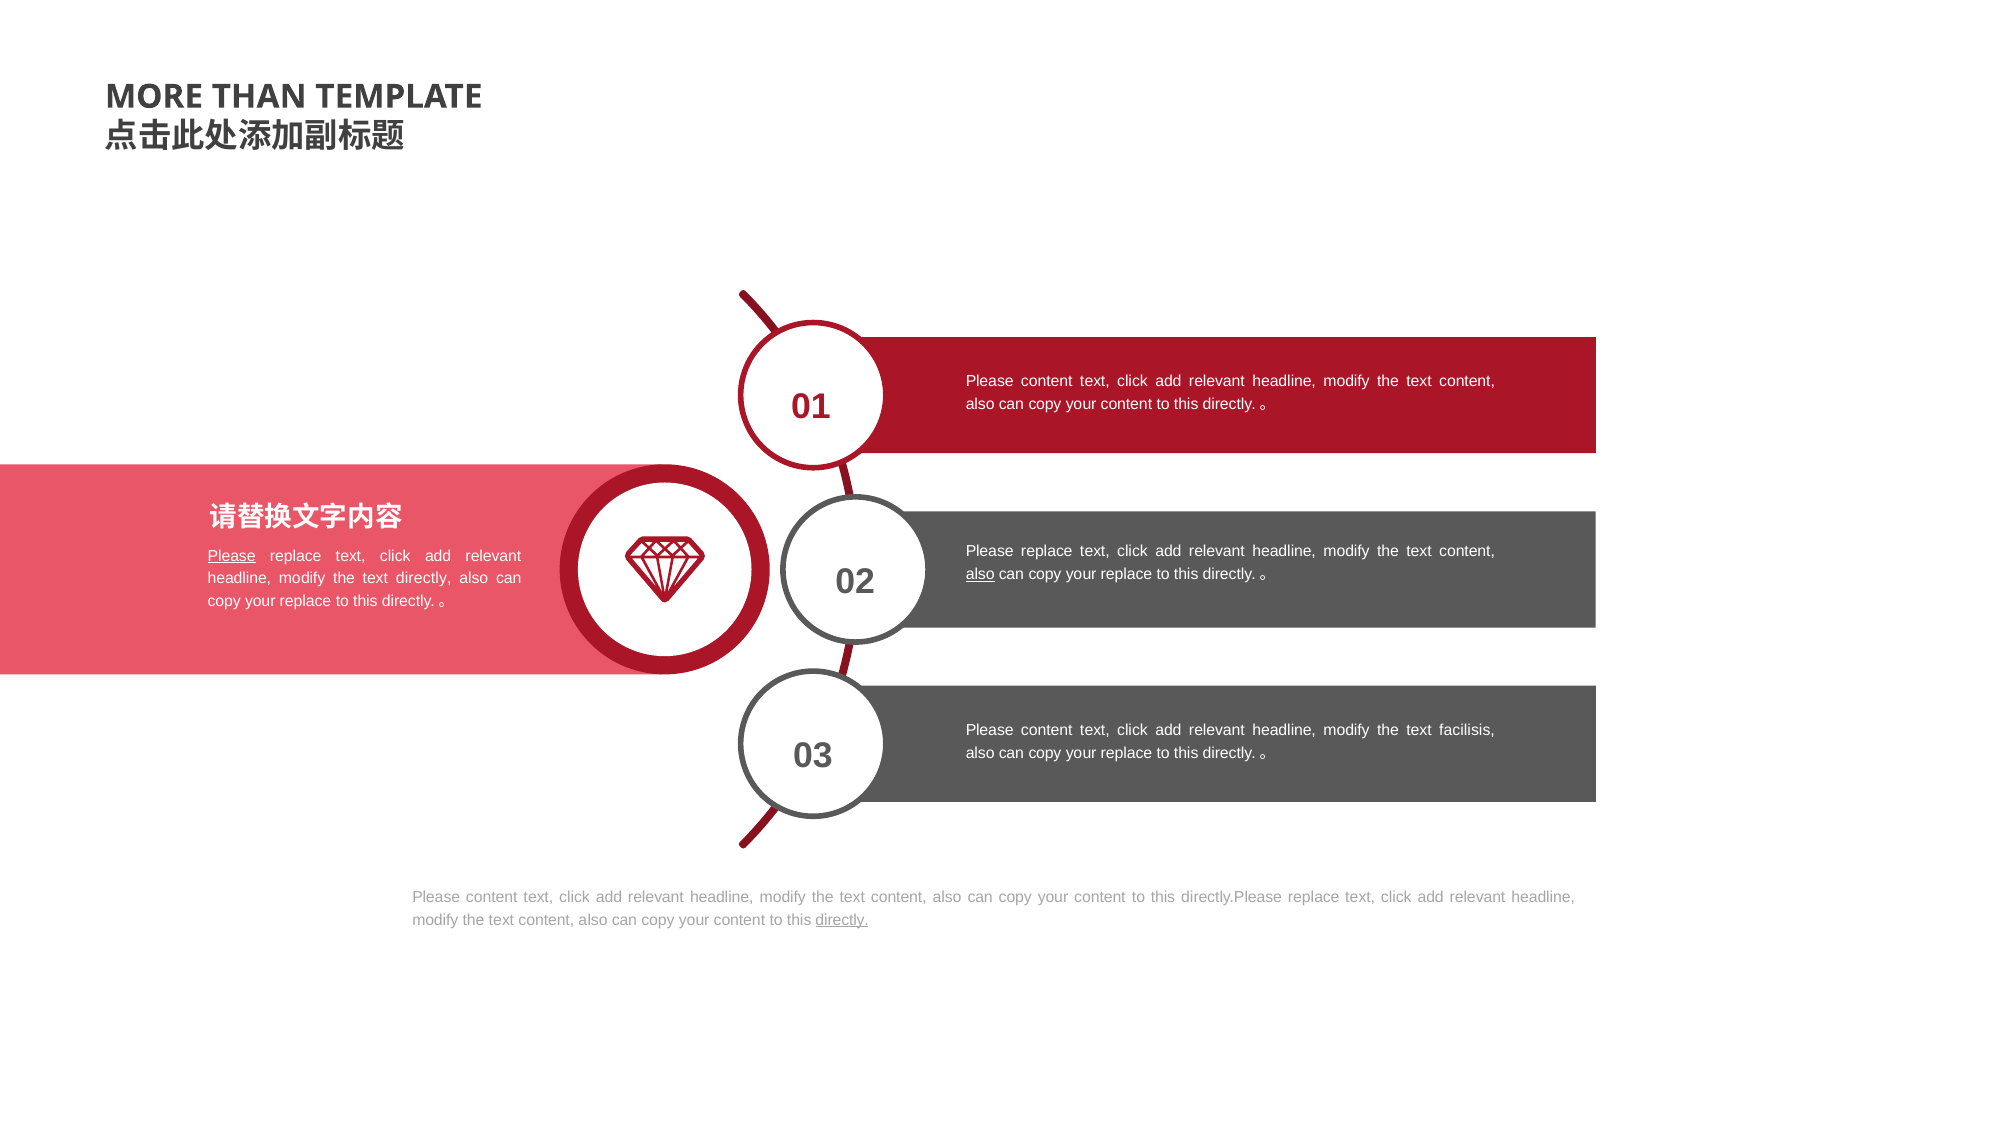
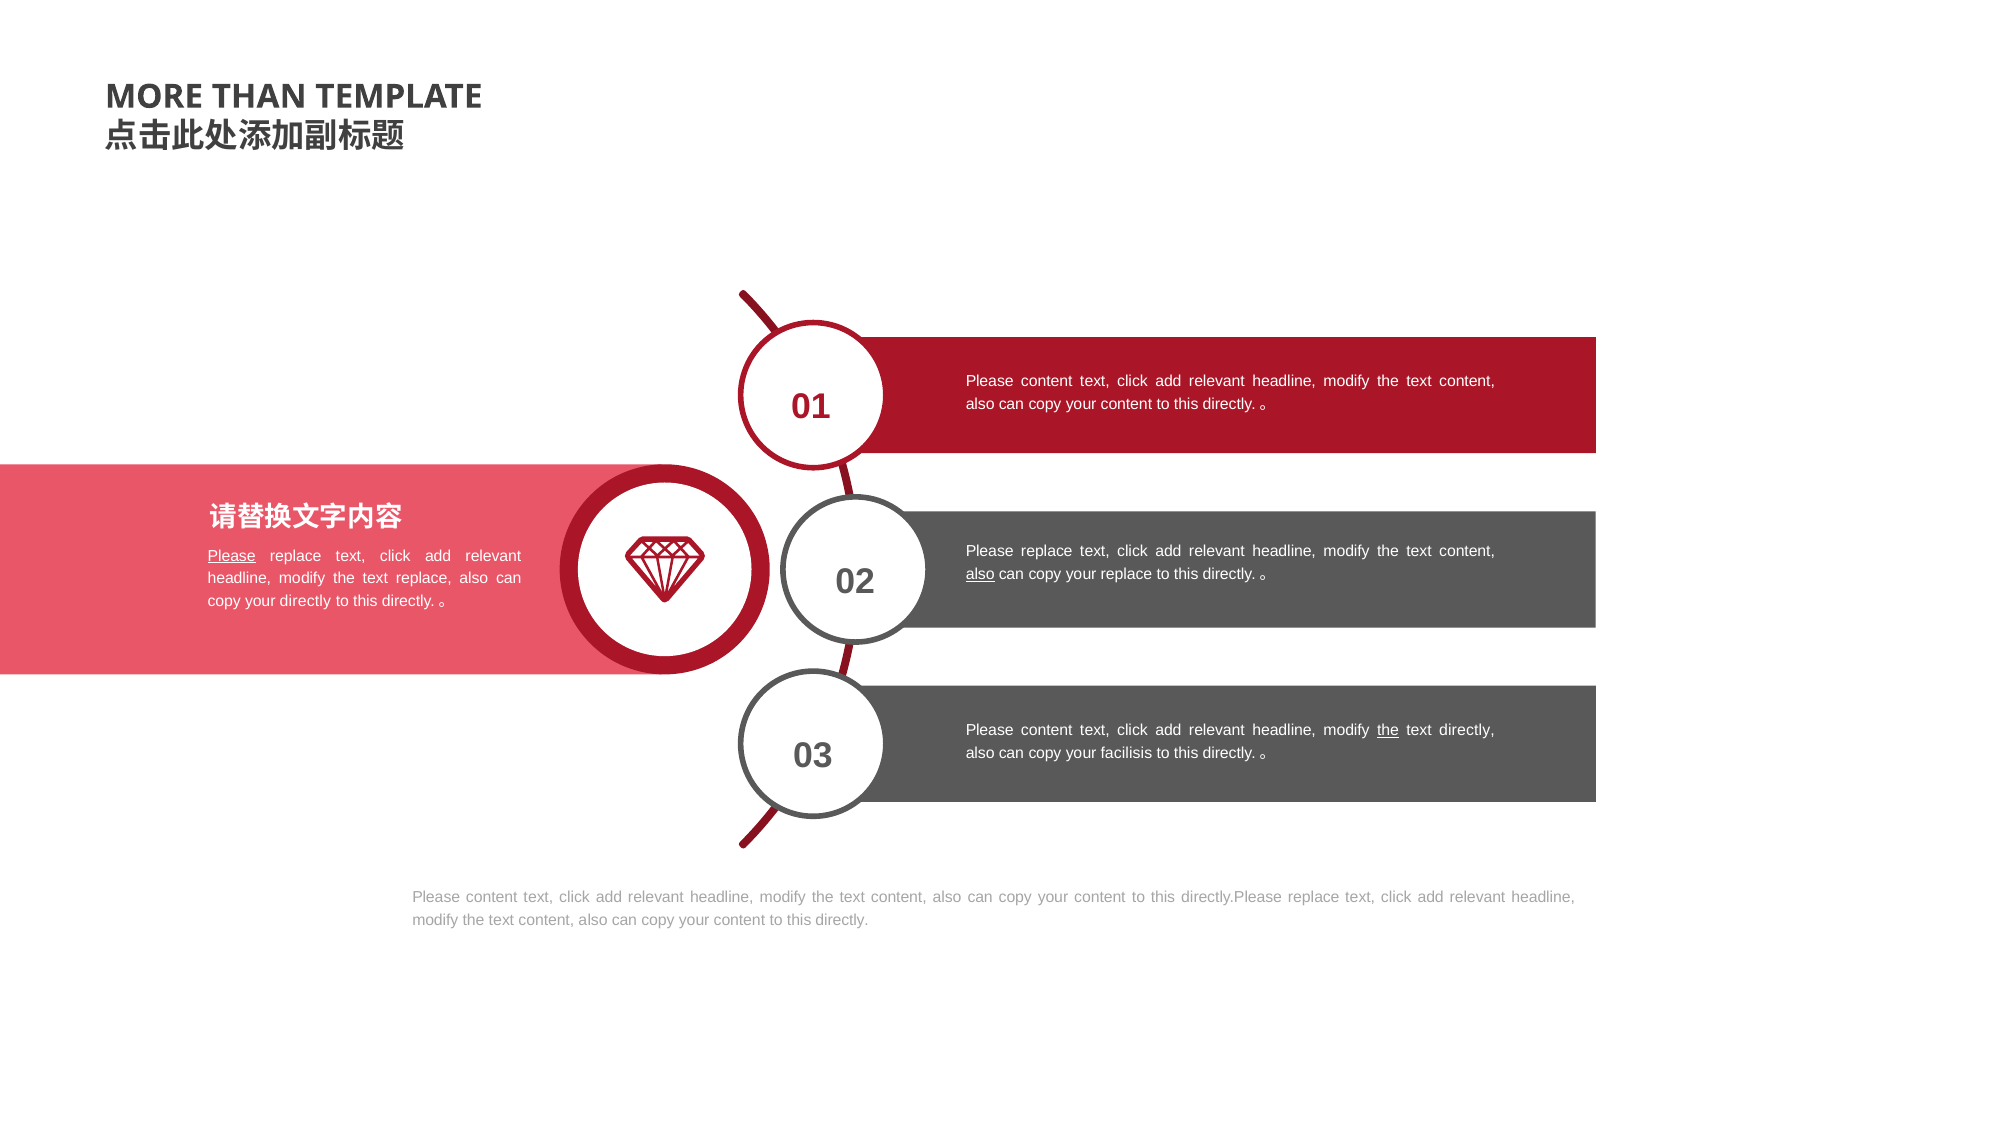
text directly: directly -> replace (424, 578)
replace: replace -> directly (305, 601)
the underline: none -> present (1388, 730)
text facilisis: facilisis -> directly (1467, 730)
replace: replace -> facilisis (1126, 753)
directly underline: present -> none (842, 920)
